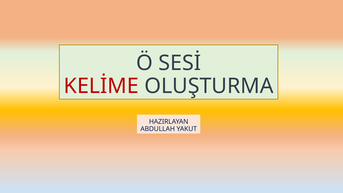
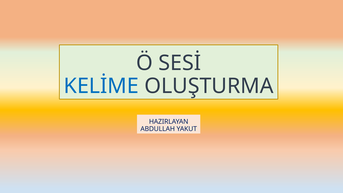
KELİME colour: red -> blue (101, 86)
